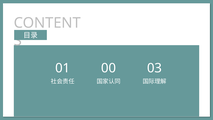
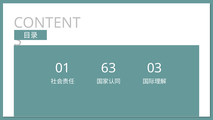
00: 00 -> 63 (109, 68)
